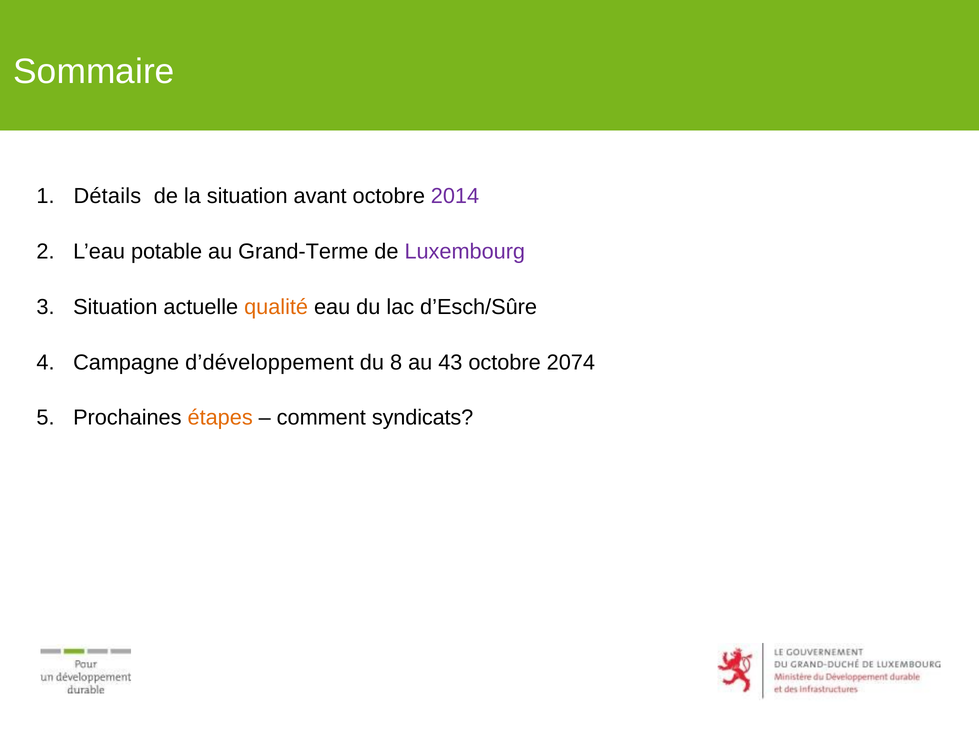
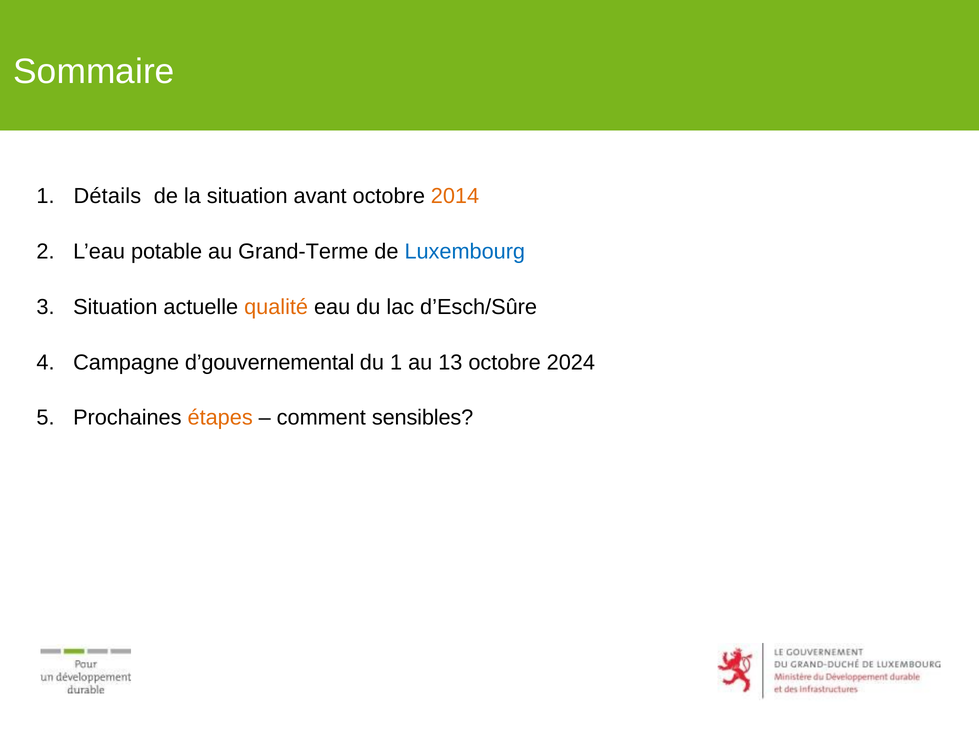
2014 colour: purple -> orange (455, 196)
Luxembourg colour: purple -> blue (465, 252)
d’développement: d’développement -> d’gouvernemental (270, 363)
du 8: 8 -> 1 (396, 363)
43: 43 -> 13 (450, 363)
2074: 2074 -> 2024 (571, 363)
syndicats: syndicats -> sensibles (423, 418)
